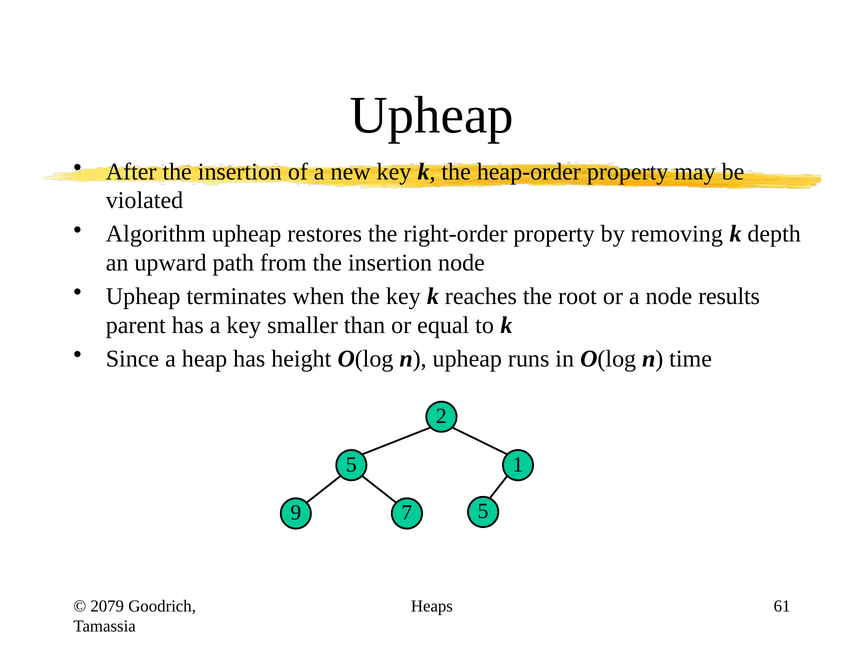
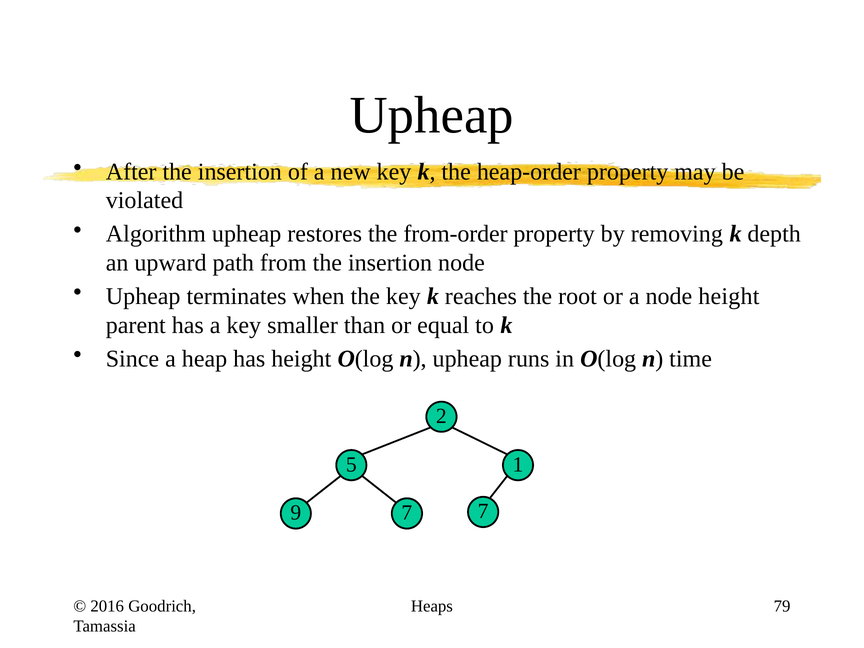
right-order: right-order -> from-order (455, 234)
node results: results -> height (729, 296)
9 5: 5 -> 7 (483, 511)
2079: 2079 -> 2016 (107, 606)
61: 61 -> 79 (782, 606)
